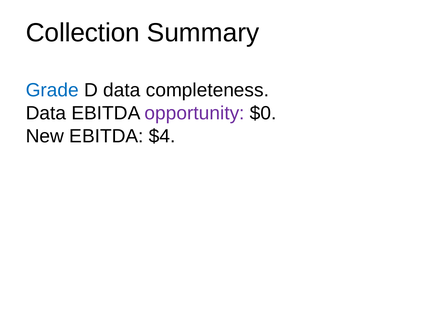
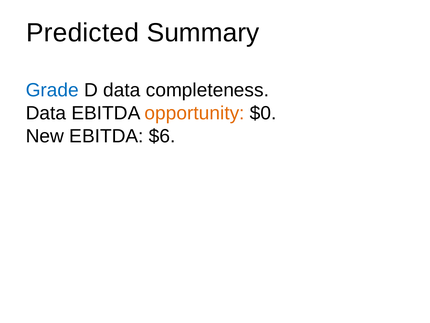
Collection: Collection -> Predicted (83, 33)
opportunity colour: purple -> orange (195, 113)
$4: $4 -> $6 (162, 136)
